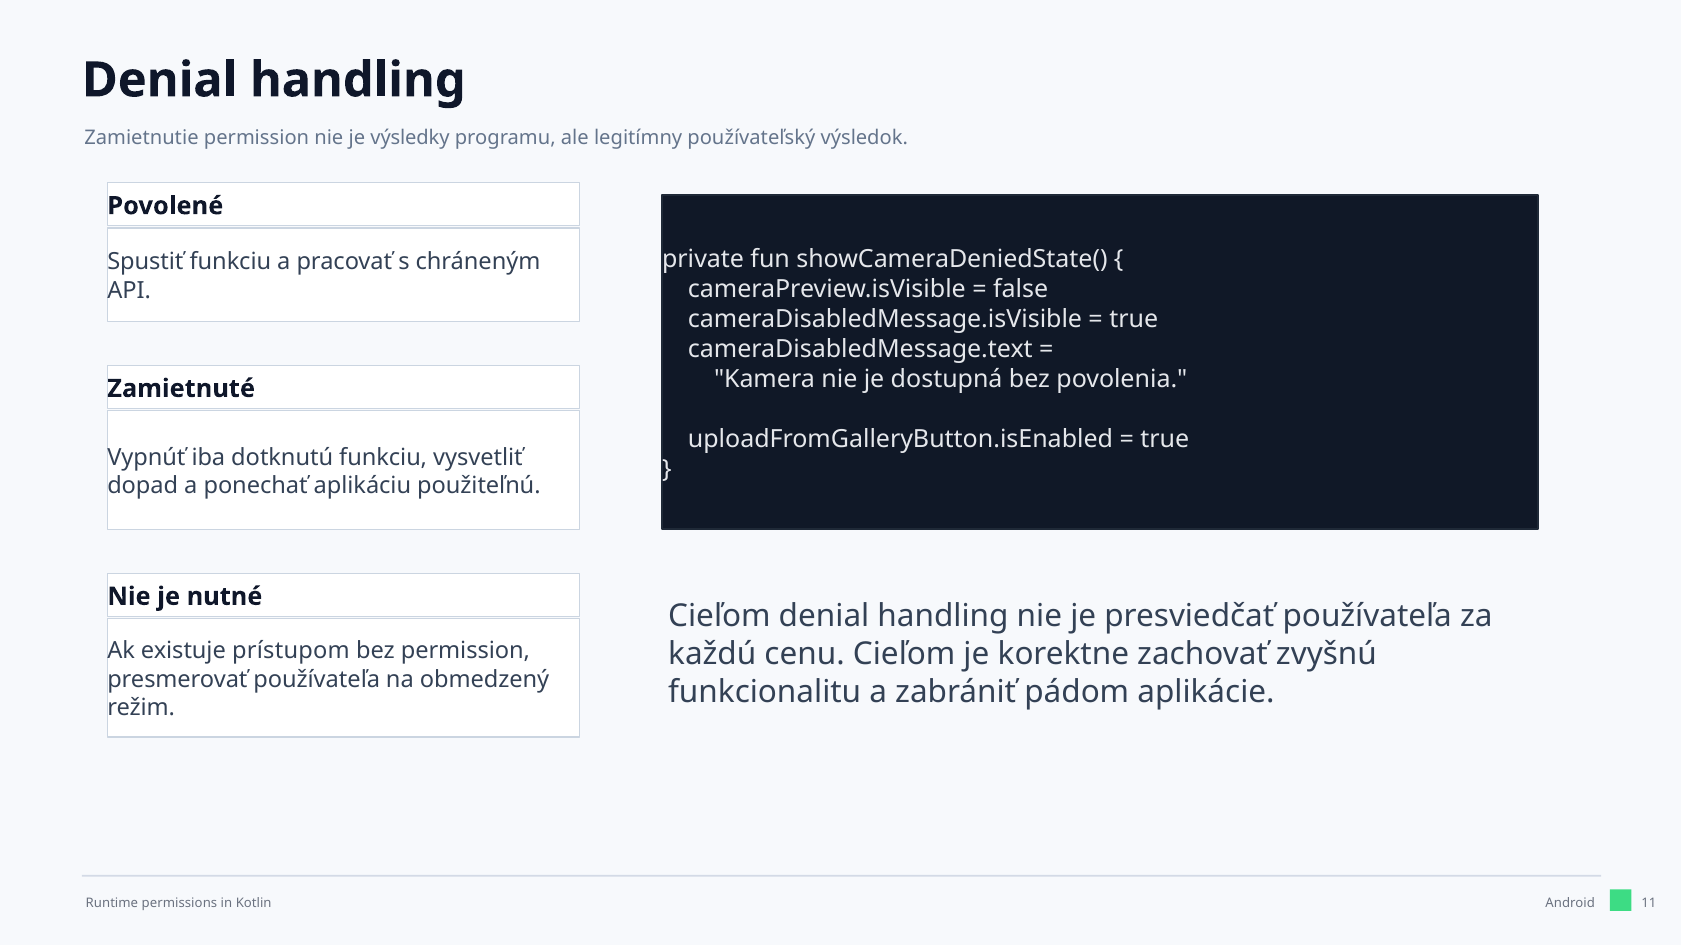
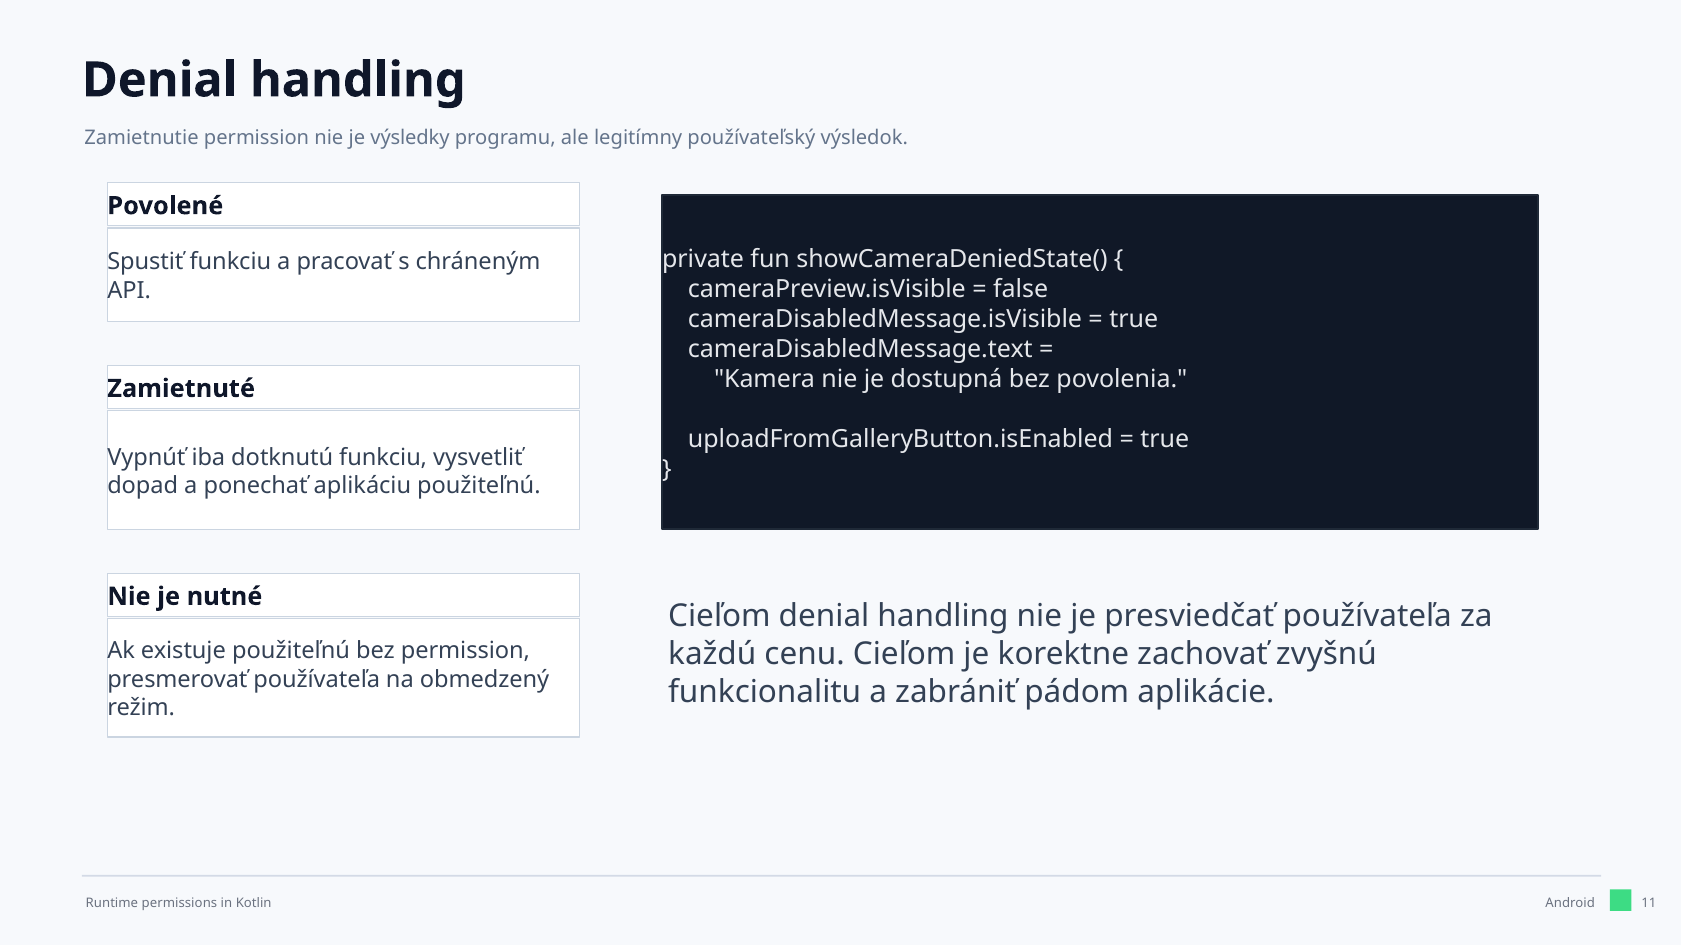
existuje prístupom: prístupom -> použiteľnú (291, 652)
